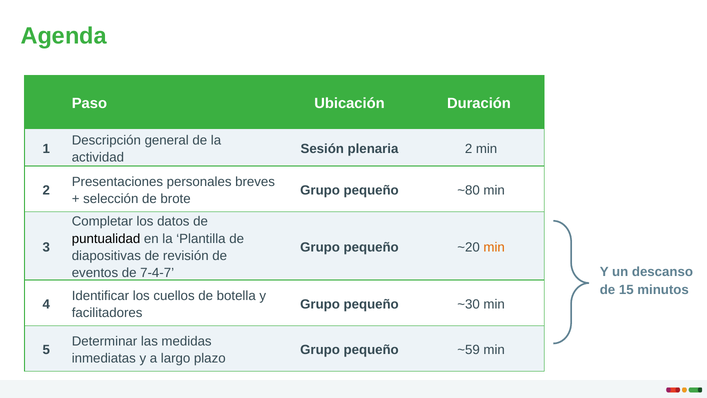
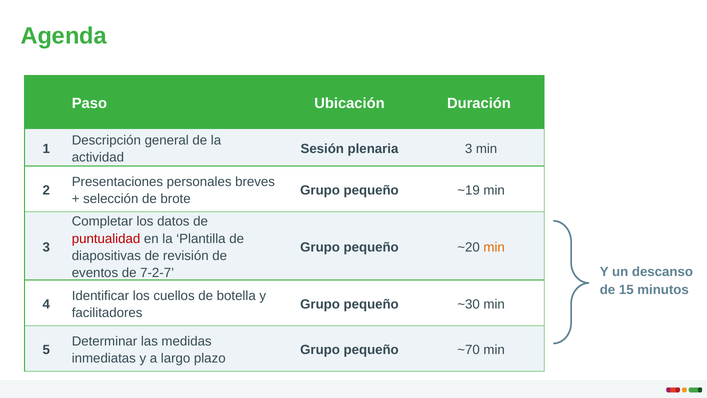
plenaria 2: 2 -> 3 (469, 149)
~80: ~80 -> ~19 (469, 190)
puntualidad colour: black -> red (106, 238)
7-4-7: 7-4-7 -> 7-2-7 (157, 273)
~59: ~59 -> ~70 (469, 350)
